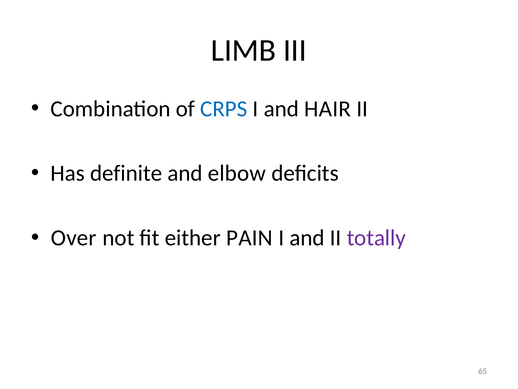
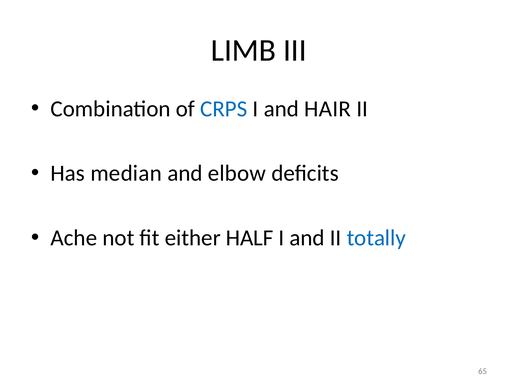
definite: definite -> median (126, 173)
Over: Over -> Ache (74, 238)
PAIN: PAIN -> HALF (250, 238)
totally colour: purple -> blue (376, 238)
